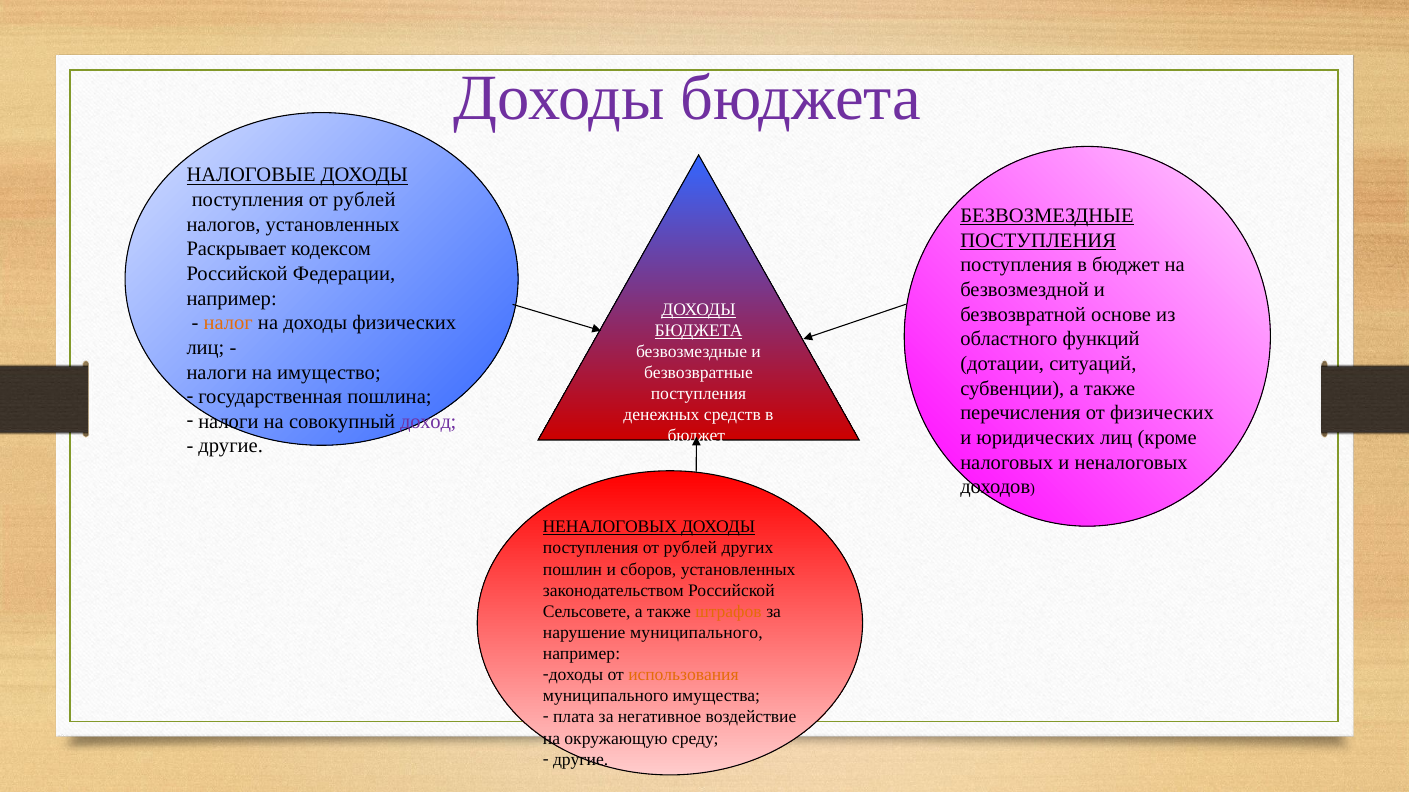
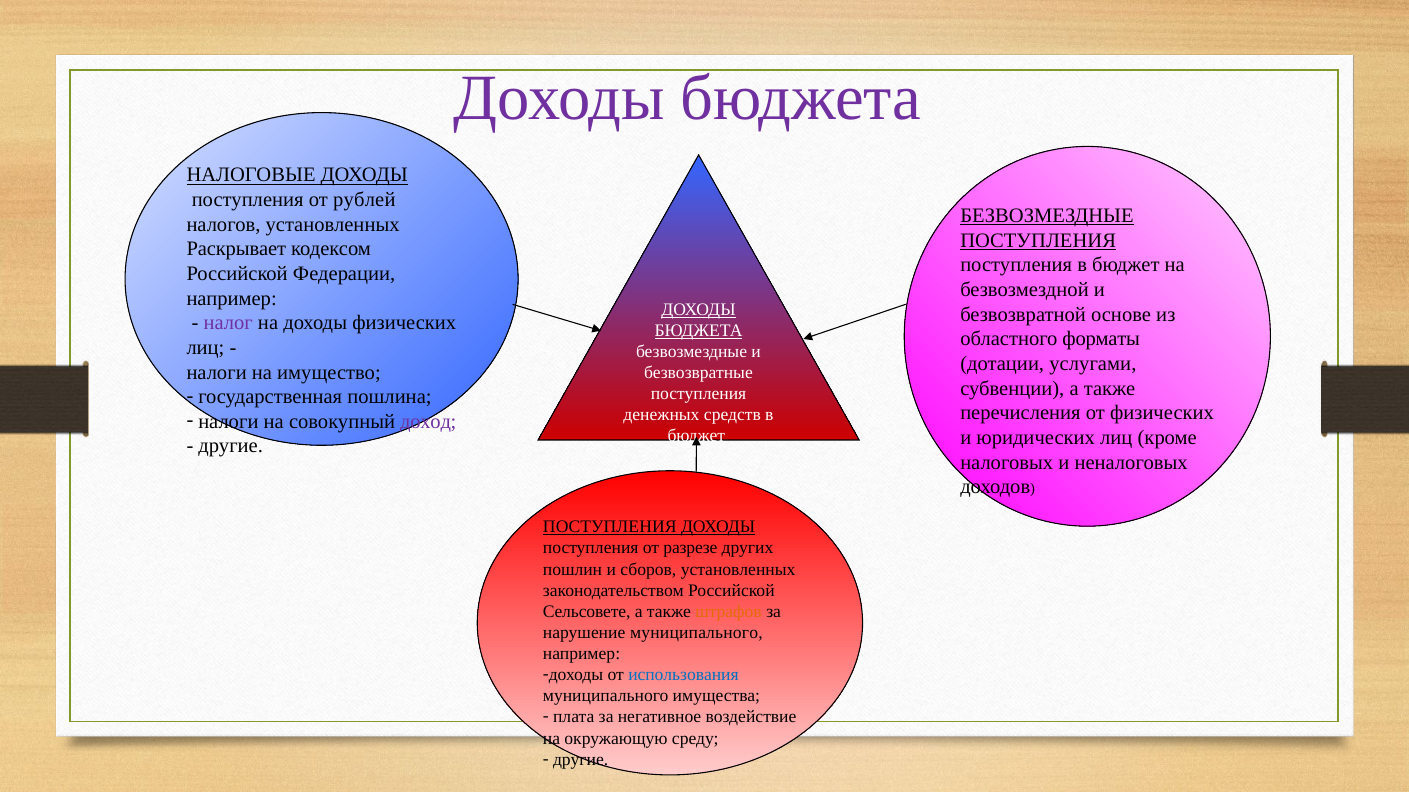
налог colour: orange -> purple (228, 323)
функций: функций -> форматы (1101, 339)
ситуаций: ситуаций -> услугами (1093, 364)
НЕНАЛОГОВЫХ: НЕНАЛОГОВЫХ -> ПОСТУПЛЕНИЯ (610, 527)
рублей: рублей -> разрезе (690, 549)
использования colour: orange -> blue (683, 675)
